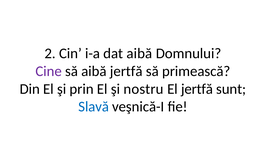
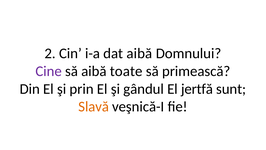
aibă jertfă: jertfă -> toate (126, 71)
nostru: nostru -> gândul (144, 89)
Slavă colour: blue -> orange (94, 106)
